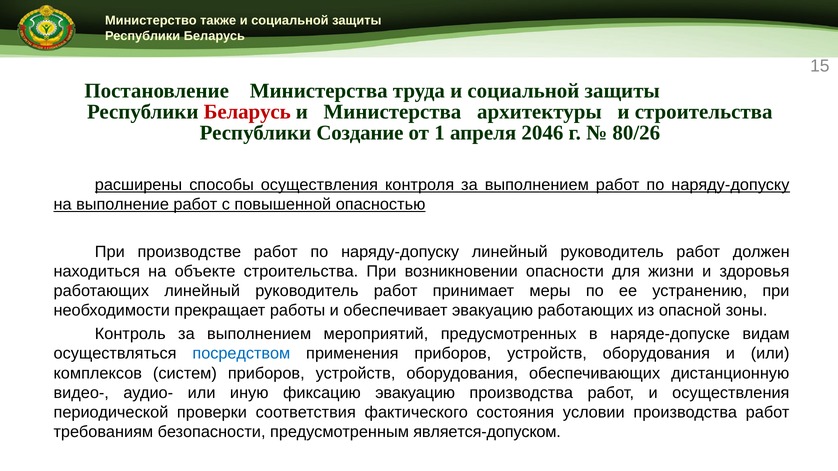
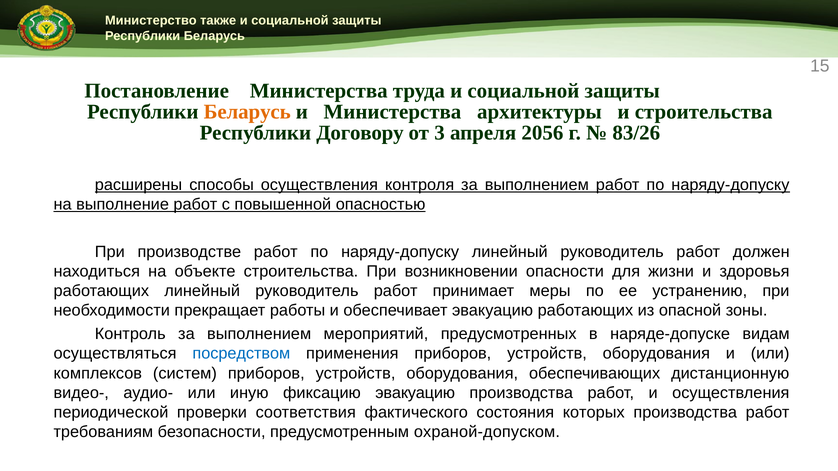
Беларусь colour: red -> orange (247, 112)
Создание: Создание -> Договору (360, 133)
1: 1 -> 3 (440, 133)
2046: 2046 -> 2056 (542, 133)
80/26: 80/26 -> 83/26 (636, 133)
условии: условии -> которых (594, 413)
является-допуском: является-допуском -> охраной-допуском (487, 432)
